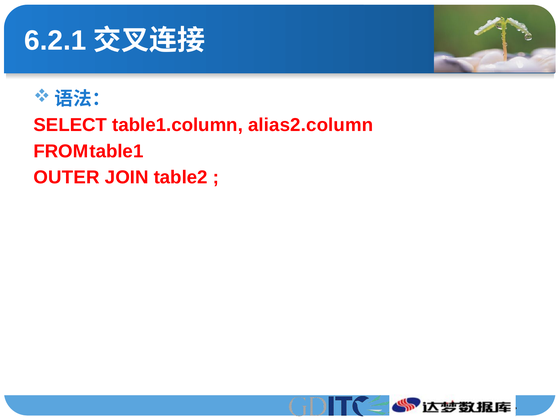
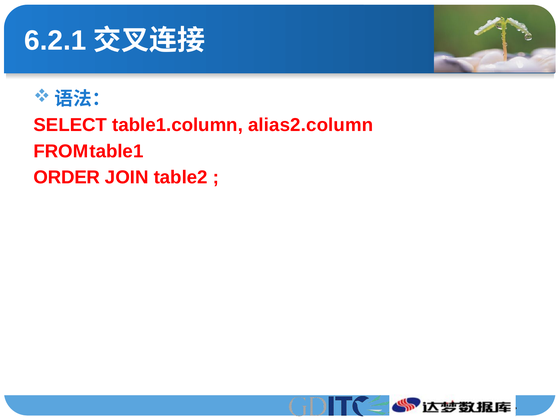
OUTER: OUTER -> ORDER (67, 177)
